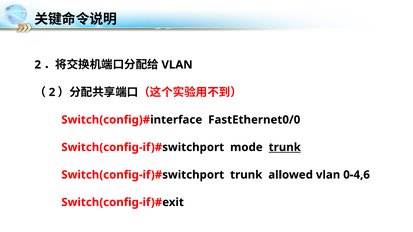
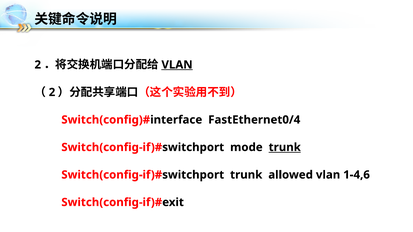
VLAN underline: none -> present (177, 65)
FastEthernet0/0: FastEthernet0/0 -> FastEthernet0/4 (254, 120)
0-4,6: 0-4,6 -> 1-4,6 (357, 175)
